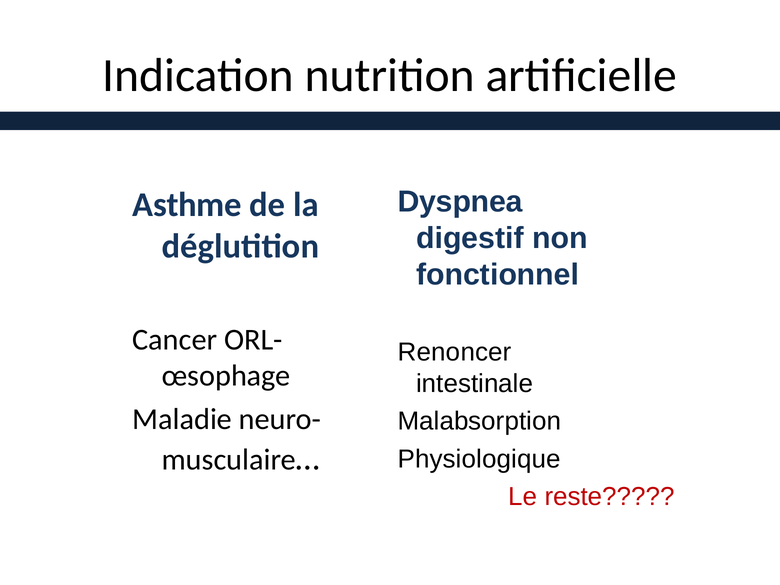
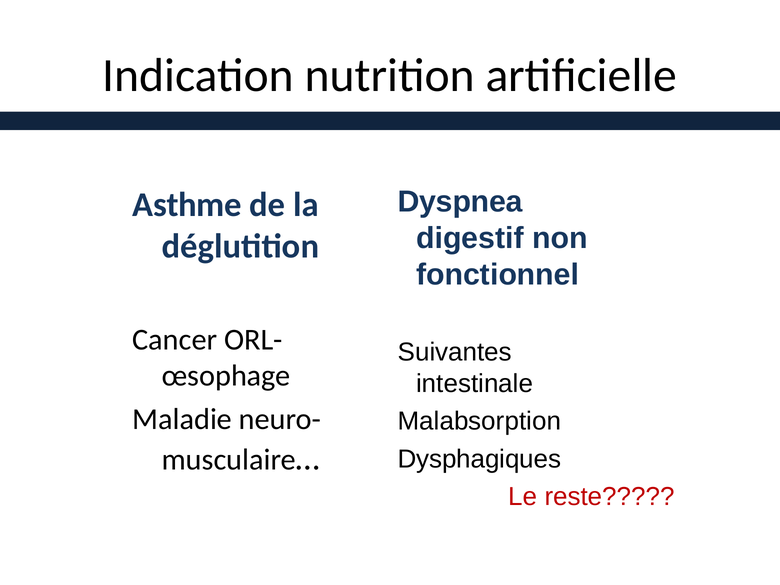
Renoncer: Renoncer -> Suivantes (455, 352)
Physiologique: Physiologique -> Dysphagiques (479, 459)
